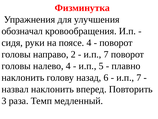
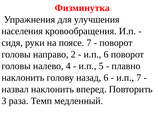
обозначал: обозначал -> населения (22, 31)
поясе 4: 4 -> 7 (89, 43)
7: 7 -> 6 (106, 54)
